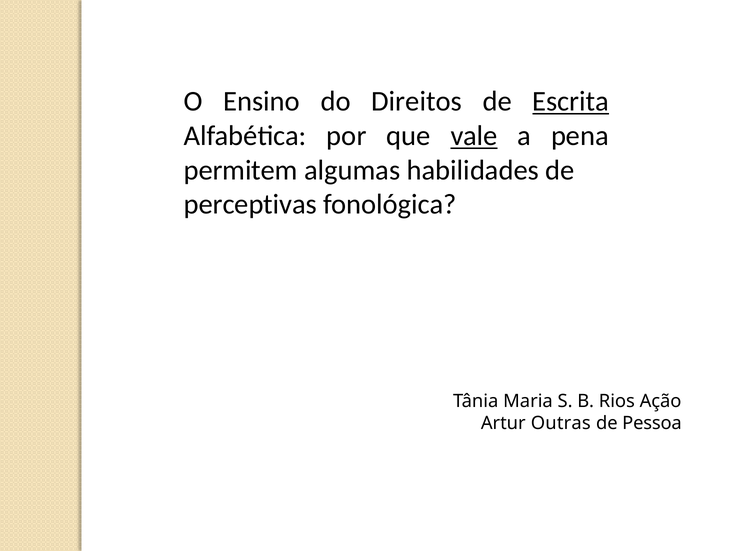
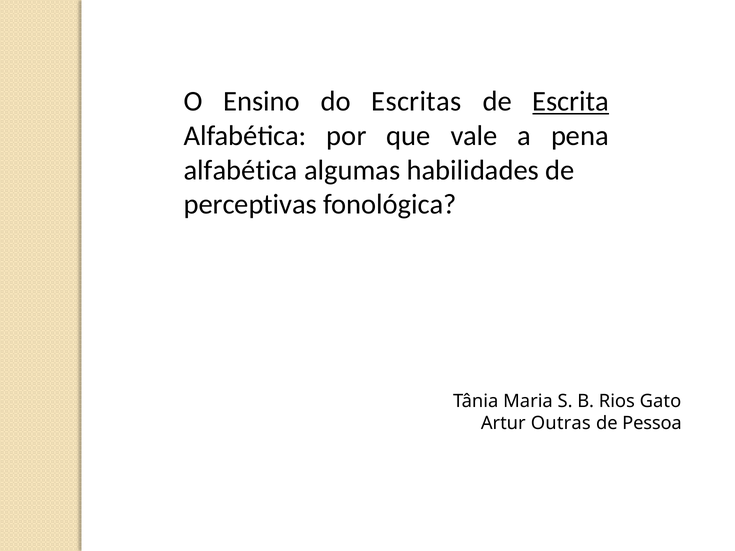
Direitos: Direitos -> Escritas (416, 102)
vale underline: present -> none (474, 136)
permitem: permitem -> alfabética (241, 170)
Ação: Ação -> Gato (660, 401)
